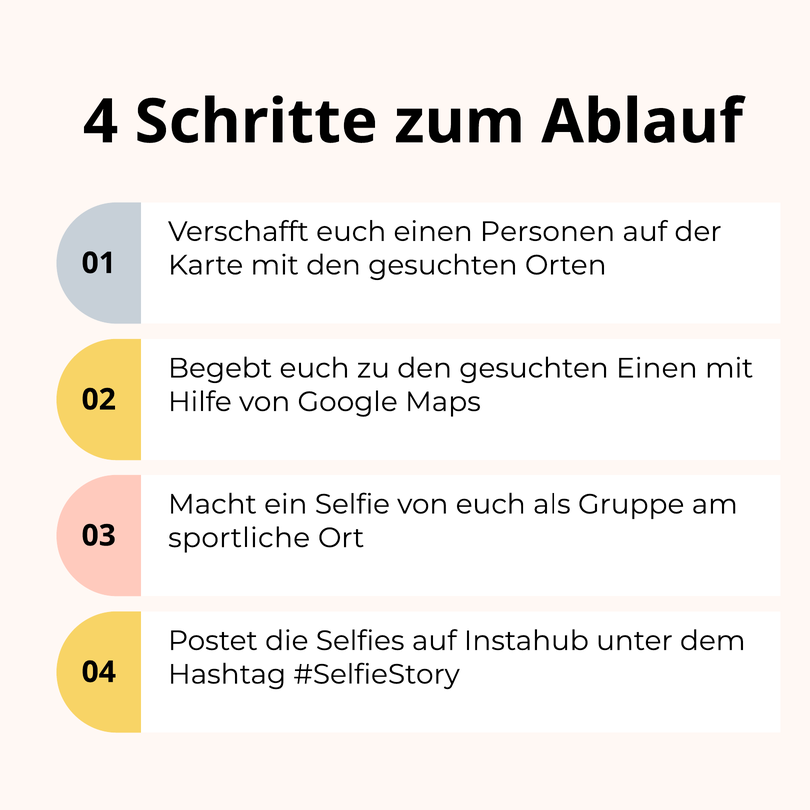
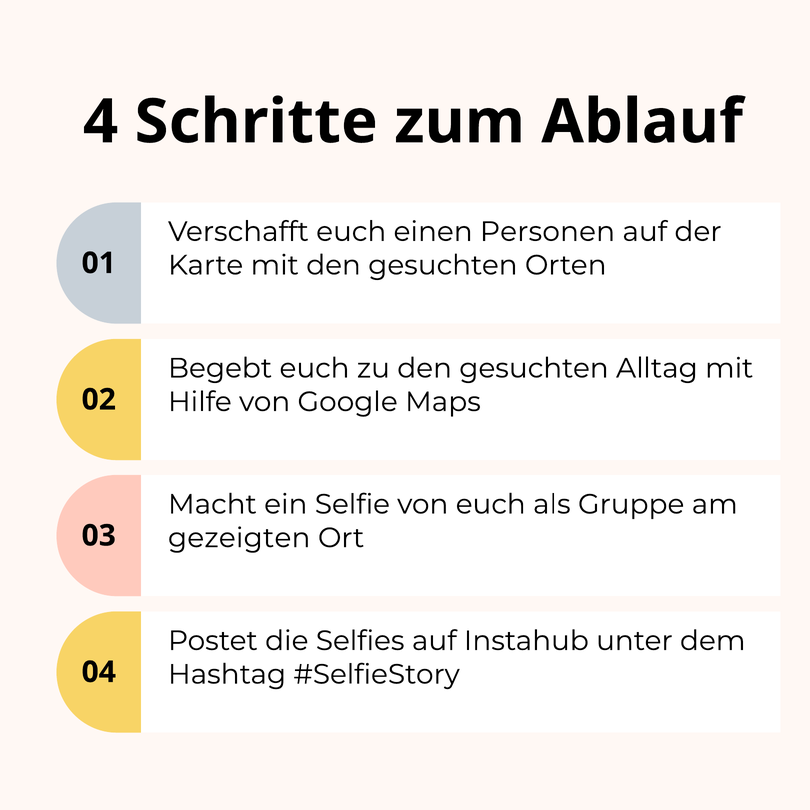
gesuchten Einen: Einen -> Alltag (657, 368)
sportliche: sportliche -> gezeigten (239, 538)
